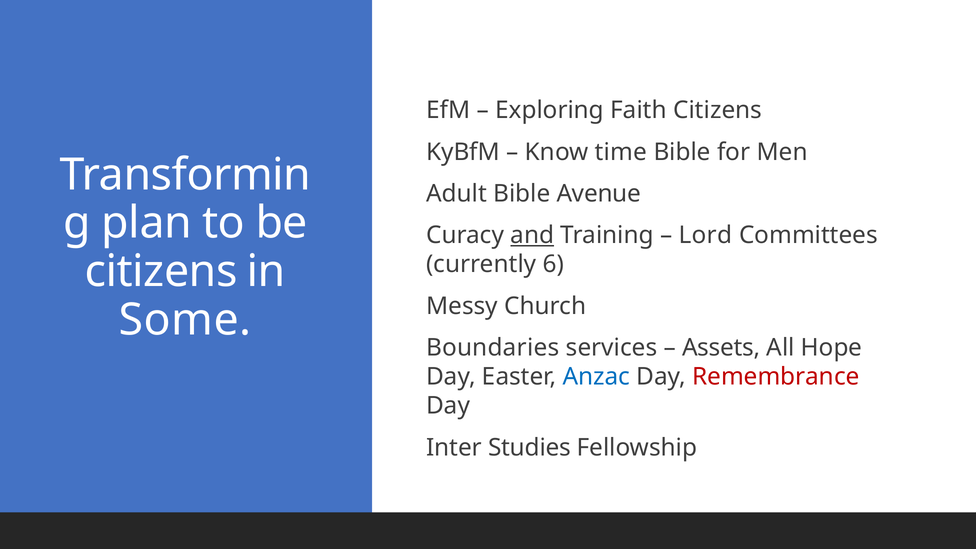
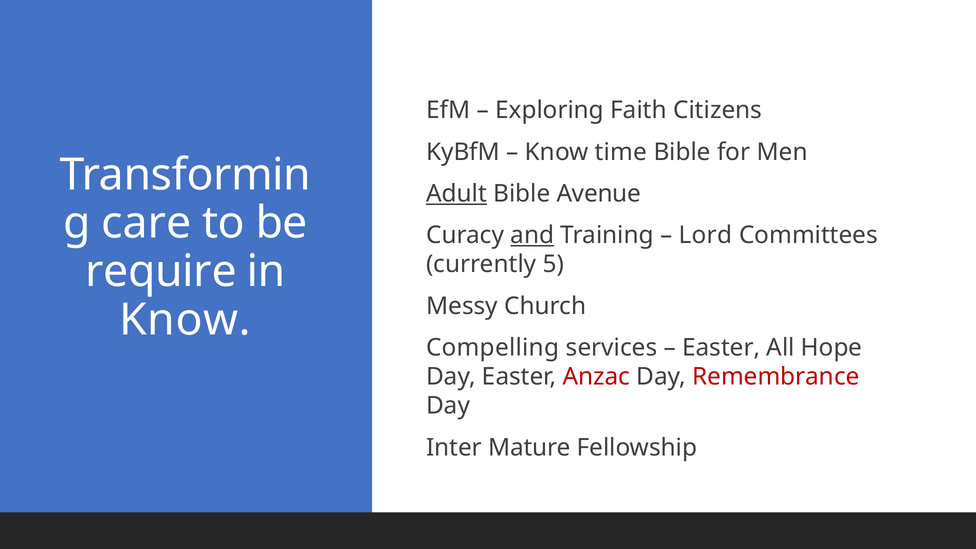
Adult underline: none -> present (457, 194)
plan: plan -> care (146, 223)
6: 6 -> 5 (553, 264)
citizens: citizens -> require (161, 272)
Some: Some -> Know (185, 320)
Boundaries: Boundaries -> Compelling (493, 348)
Assets: Assets -> Easter (721, 348)
Anzac colour: blue -> red (596, 377)
Studies: Studies -> Mature (530, 447)
